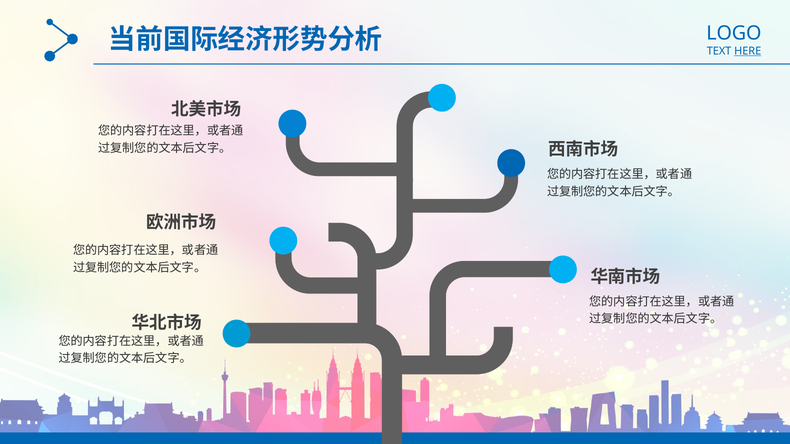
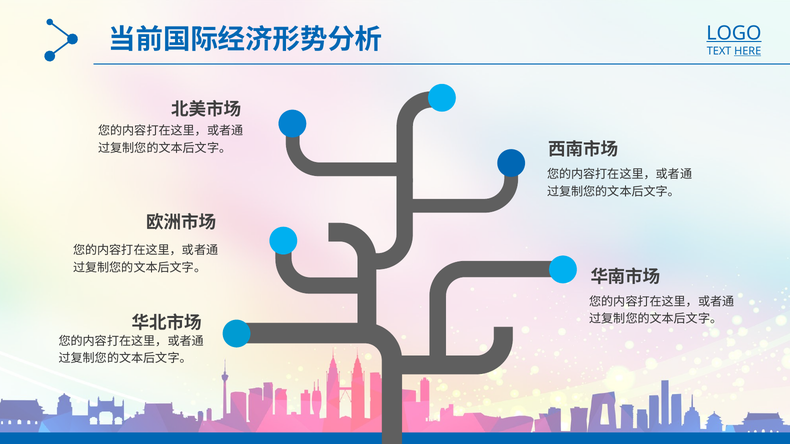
LOGO underline: none -> present (734, 33)
